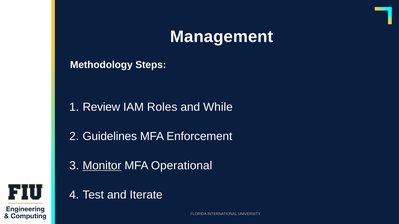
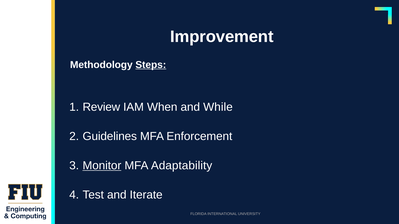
Management: Management -> Improvement (222, 37)
Steps underline: none -> present (151, 65)
Roles: Roles -> When (162, 107)
Operational: Operational -> Adaptability (182, 166)
